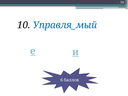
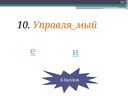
Управля_мый colour: blue -> orange (65, 25)
